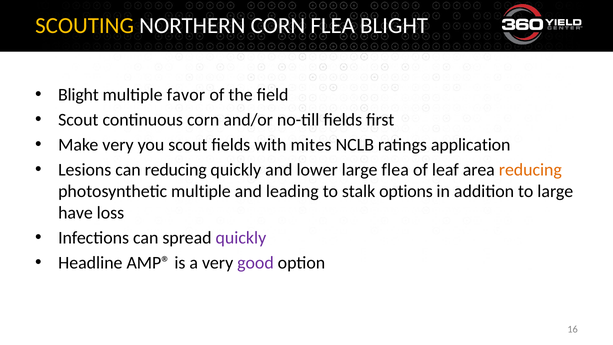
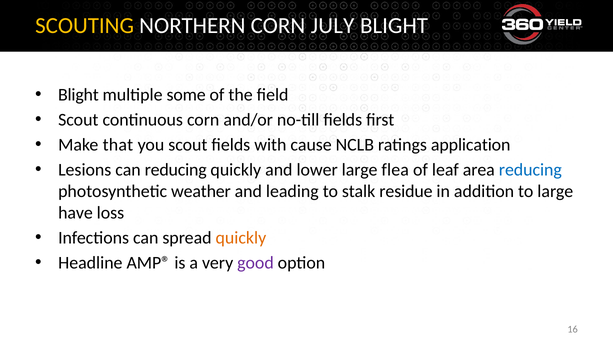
CORN FLEA: FLEA -> JULY (333, 26)
favor: favor -> some (186, 95)
Make very: very -> that (118, 145)
mites: mites -> cause (311, 145)
reducing colour: orange -> blue (530, 170)
photosynthetic multiple: multiple -> weather (201, 191)
options: options -> residue (406, 191)
quickly colour: purple -> orange (241, 238)
